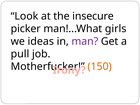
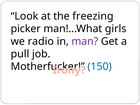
insecure: insecure -> freezing (93, 16)
ideas: ideas -> radio (41, 41)
150 colour: orange -> blue (100, 67)
